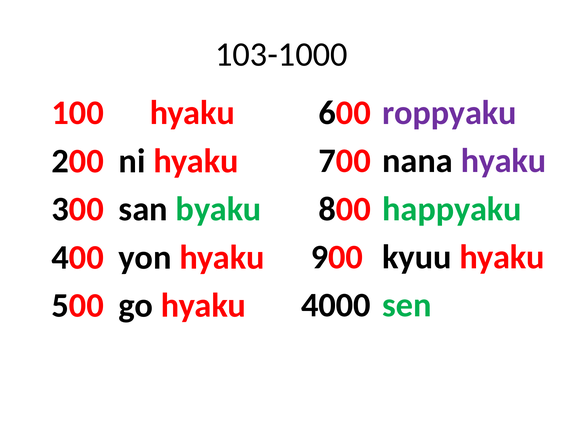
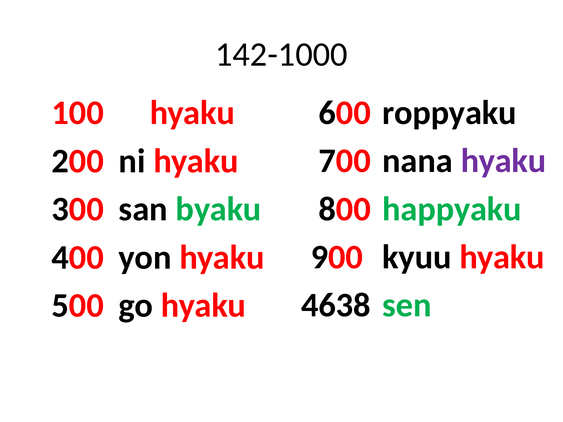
103-1000: 103-1000 -> 142-1000 (281, 55)
roppyaku colour: purple -> black (449, 113)
4000: 4000 -> 4638 (336, 305)
